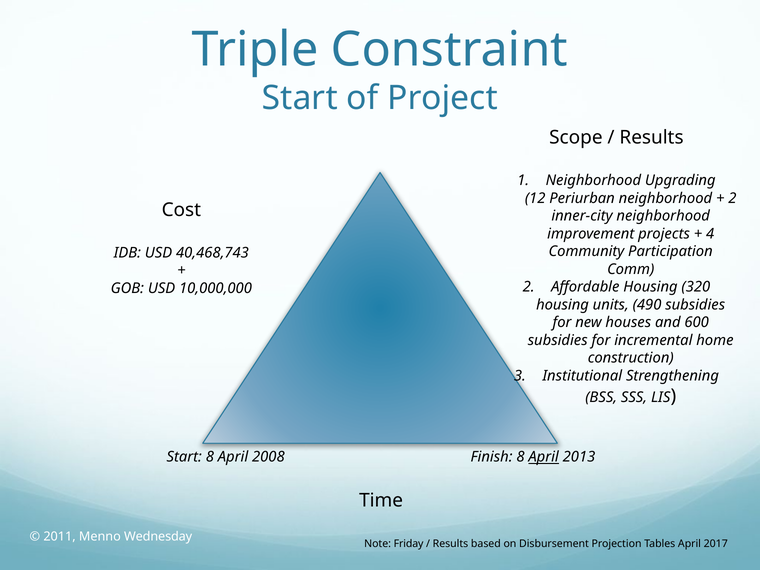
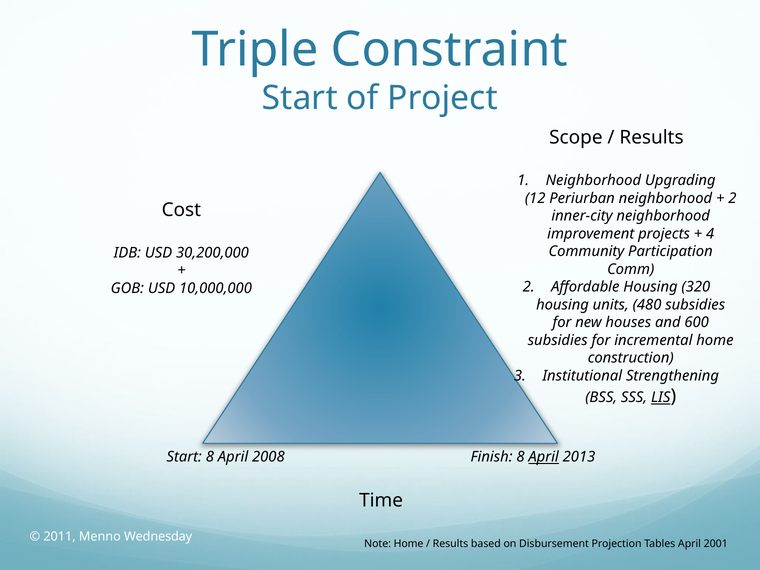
40,468,743: 40,468,743 -> 30,200,000 (212, 253)
490: 490 -> 480 (647, 305)
LIS underline: none -> present (661, 398)
Note Friday: Friday -> Home (409, 544)
2017: 2017 -> 2001 (716, 544)
